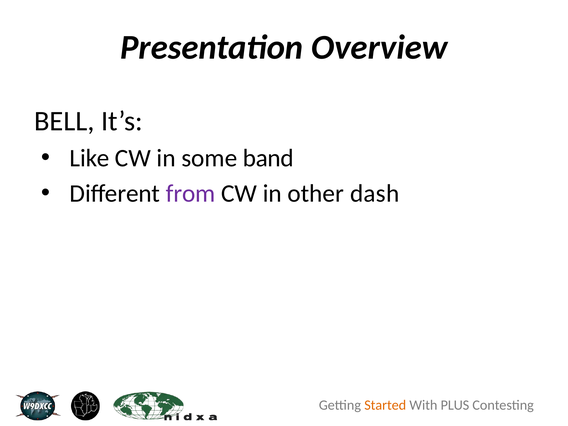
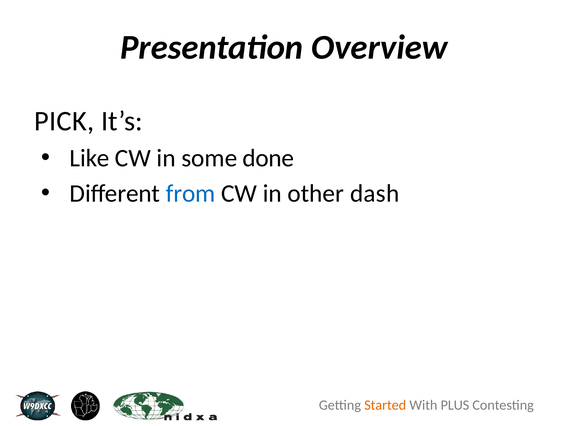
BELL: BELL -> PICK (64, 121)
band: band -> done (268, 158)
from colour: purple -> blue (191, 194)
